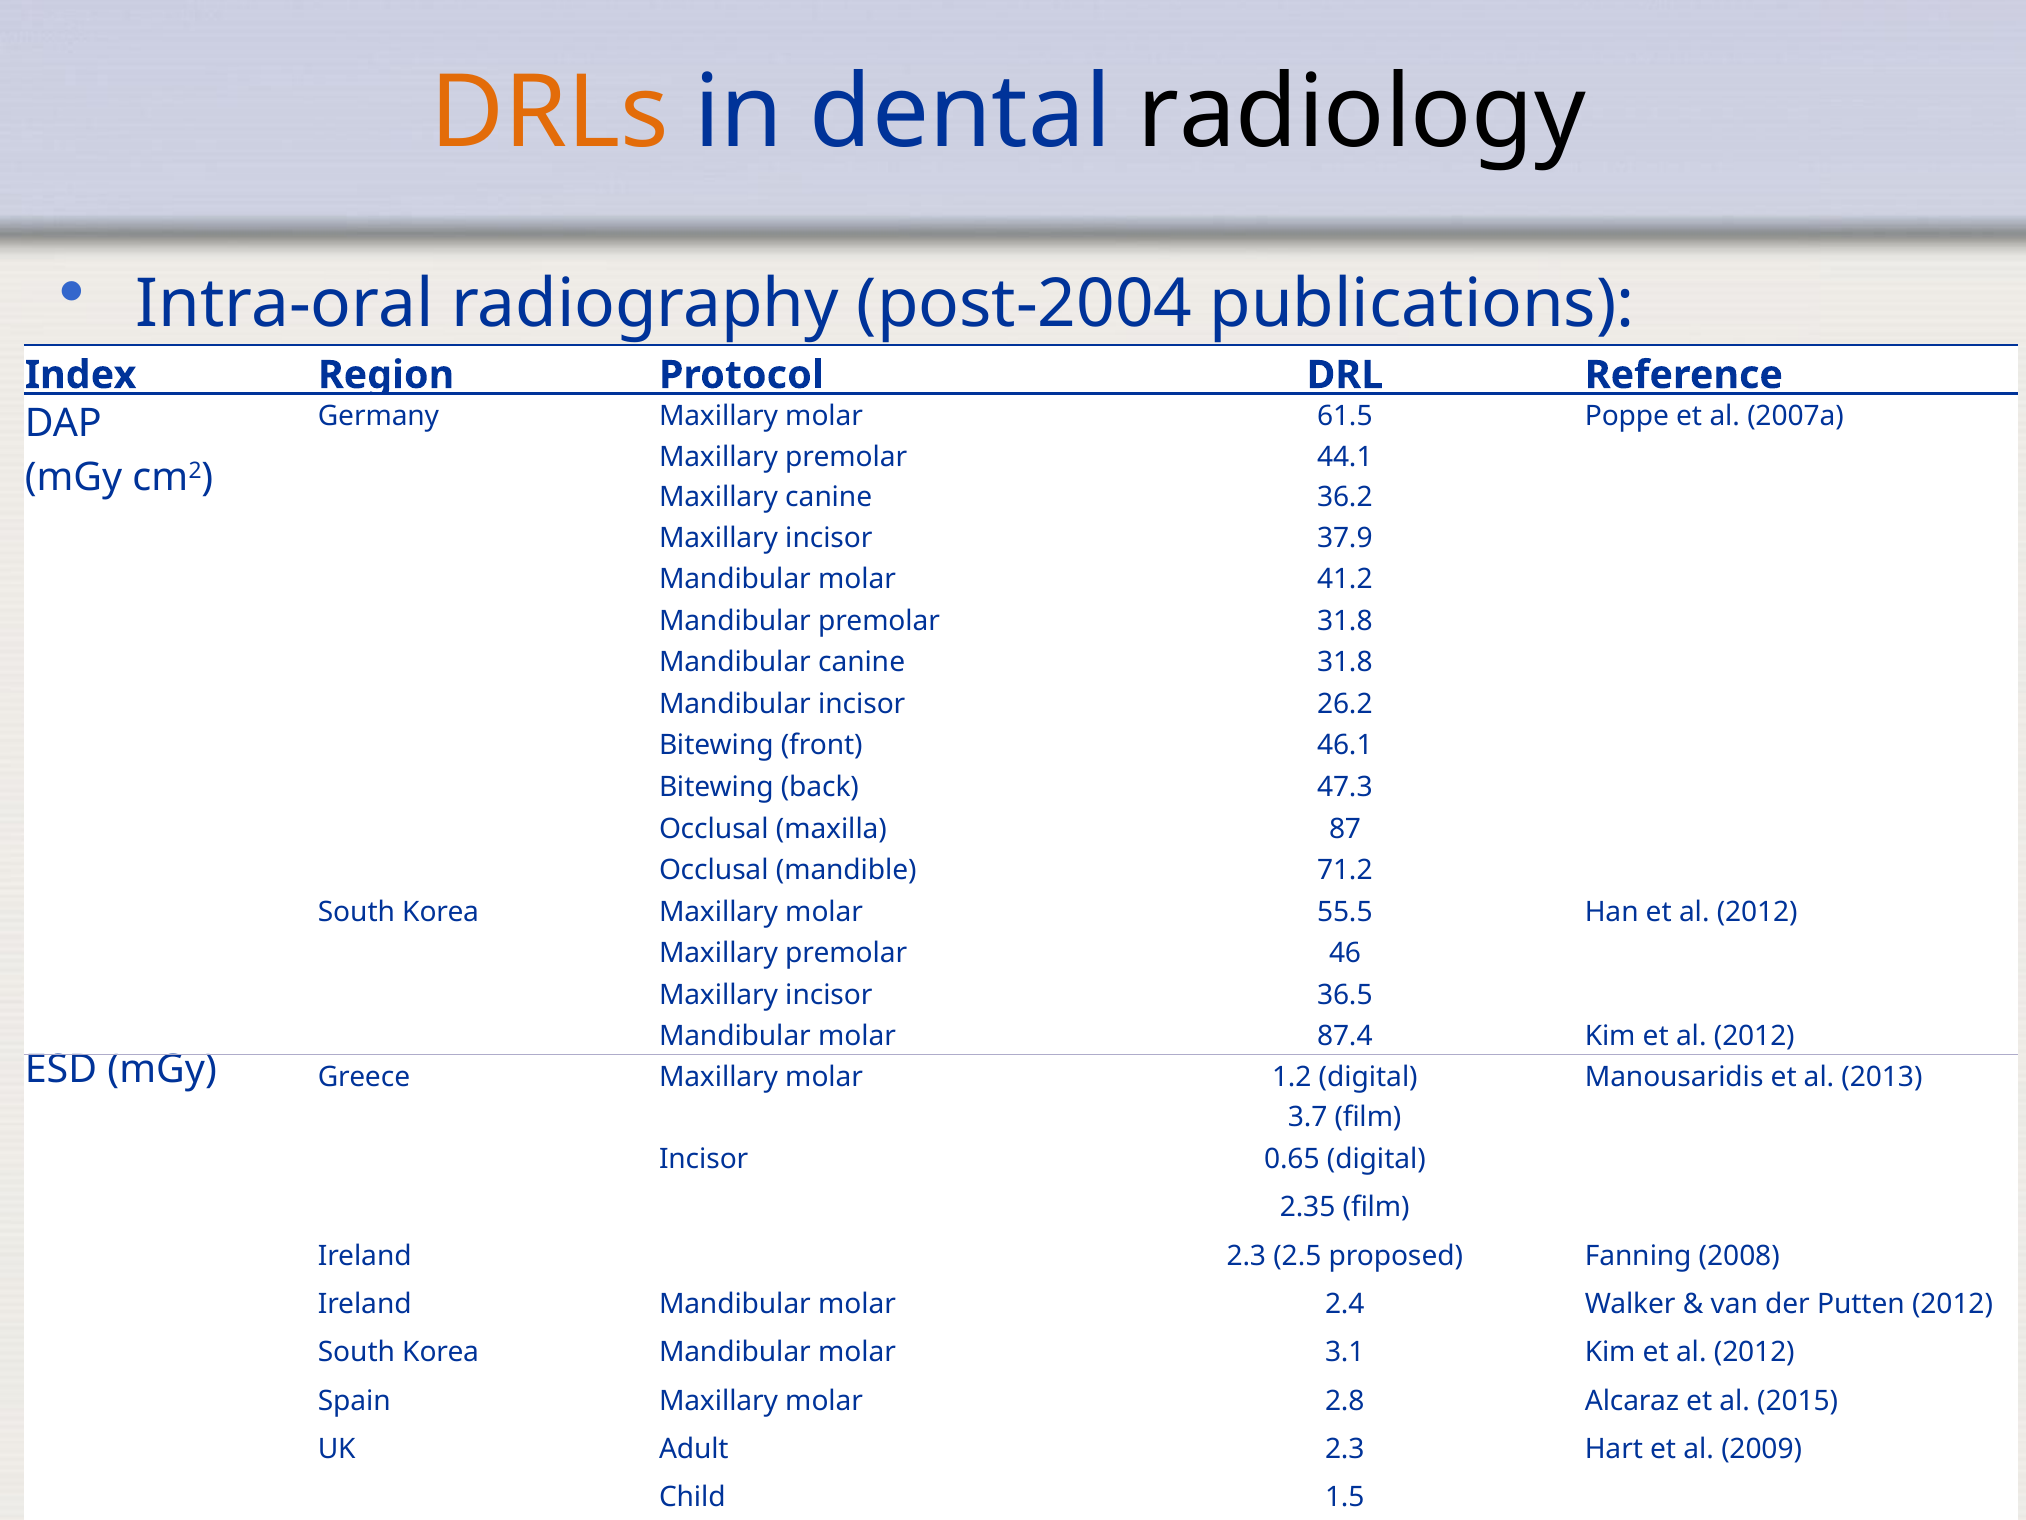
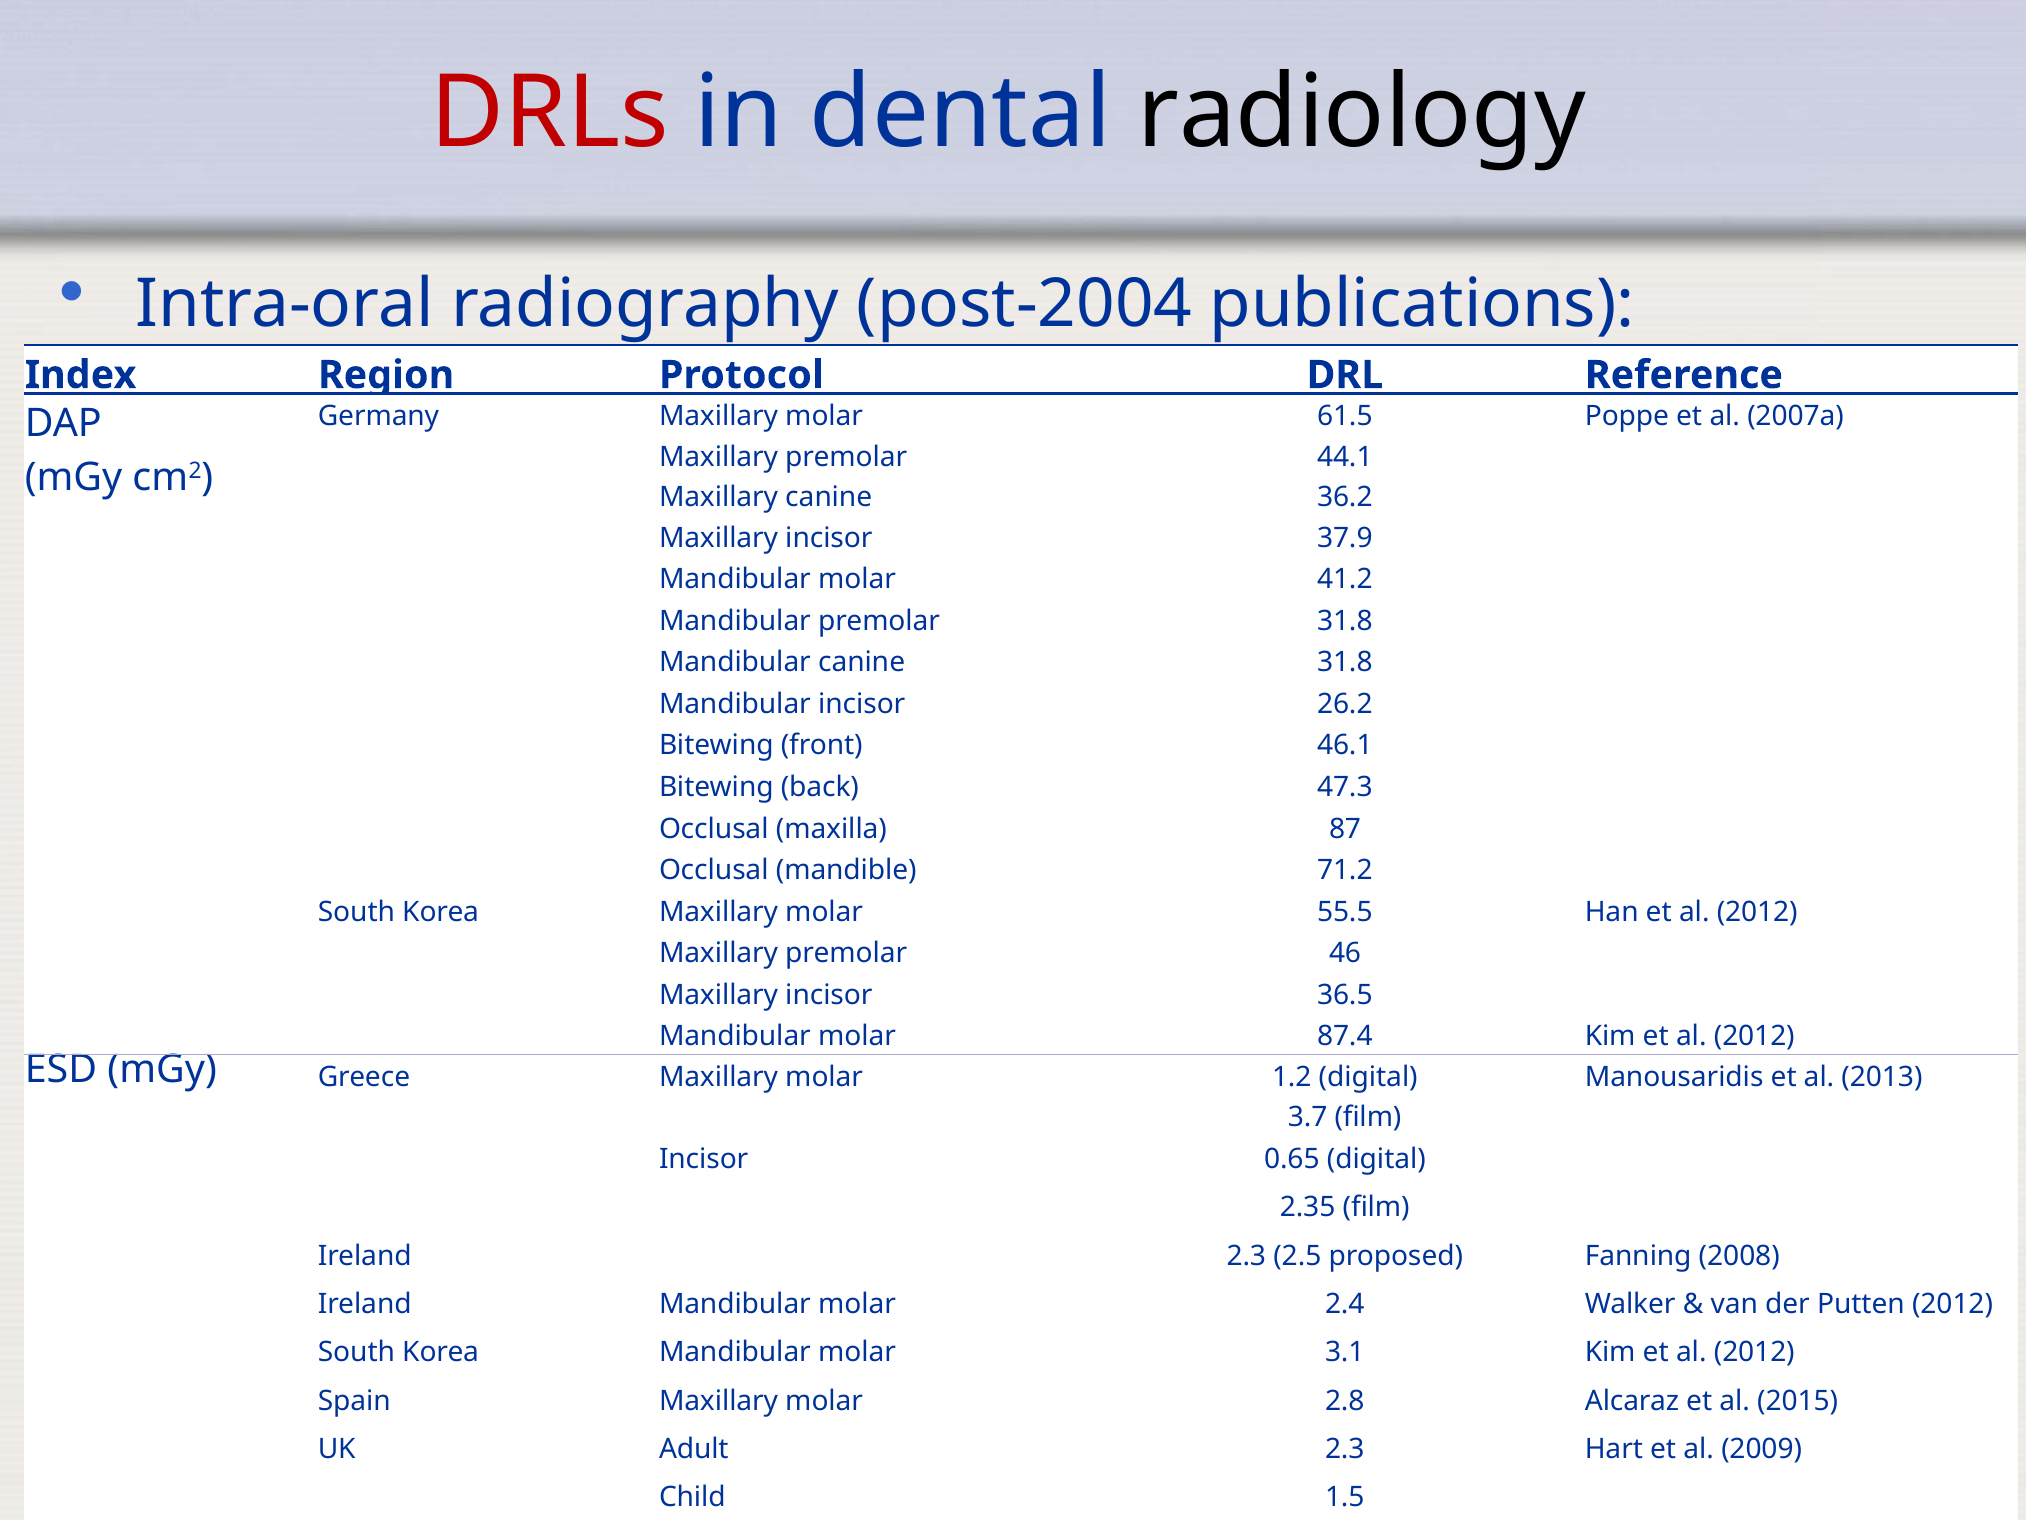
DRLs colour: orange -> red (549, 113)
